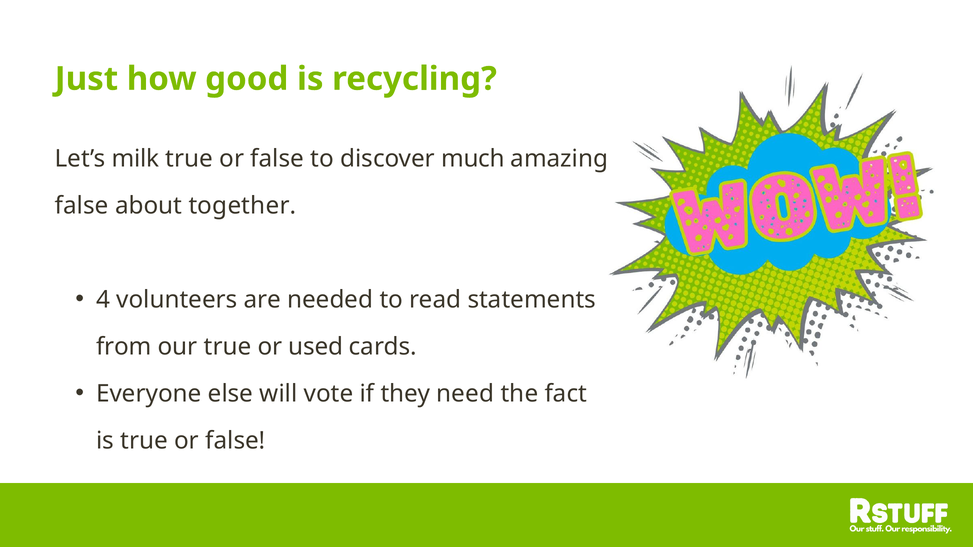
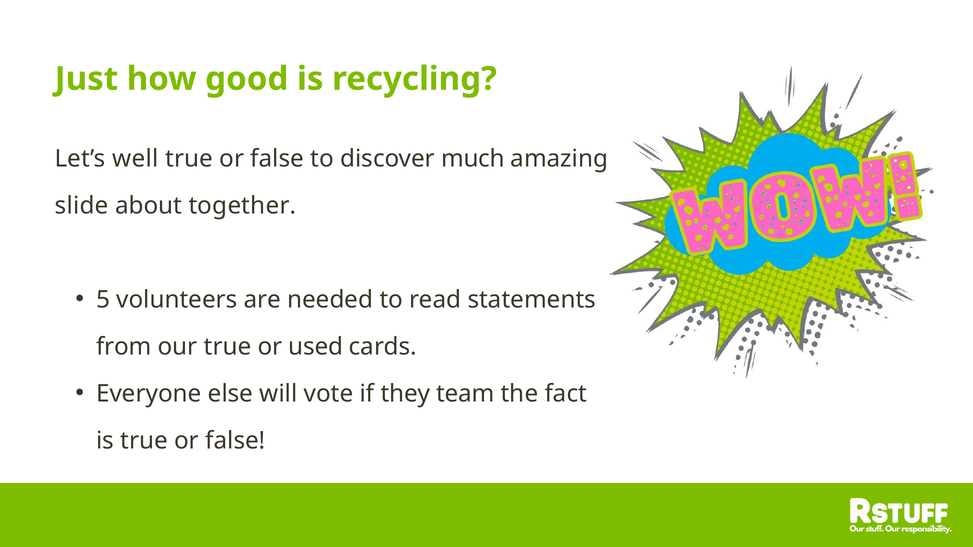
milk: milk -> well (135, 159)
false: false -> slide (82, 206)
4: 4 -> 5 (103, 300)
need: need -> team (465, 394)
